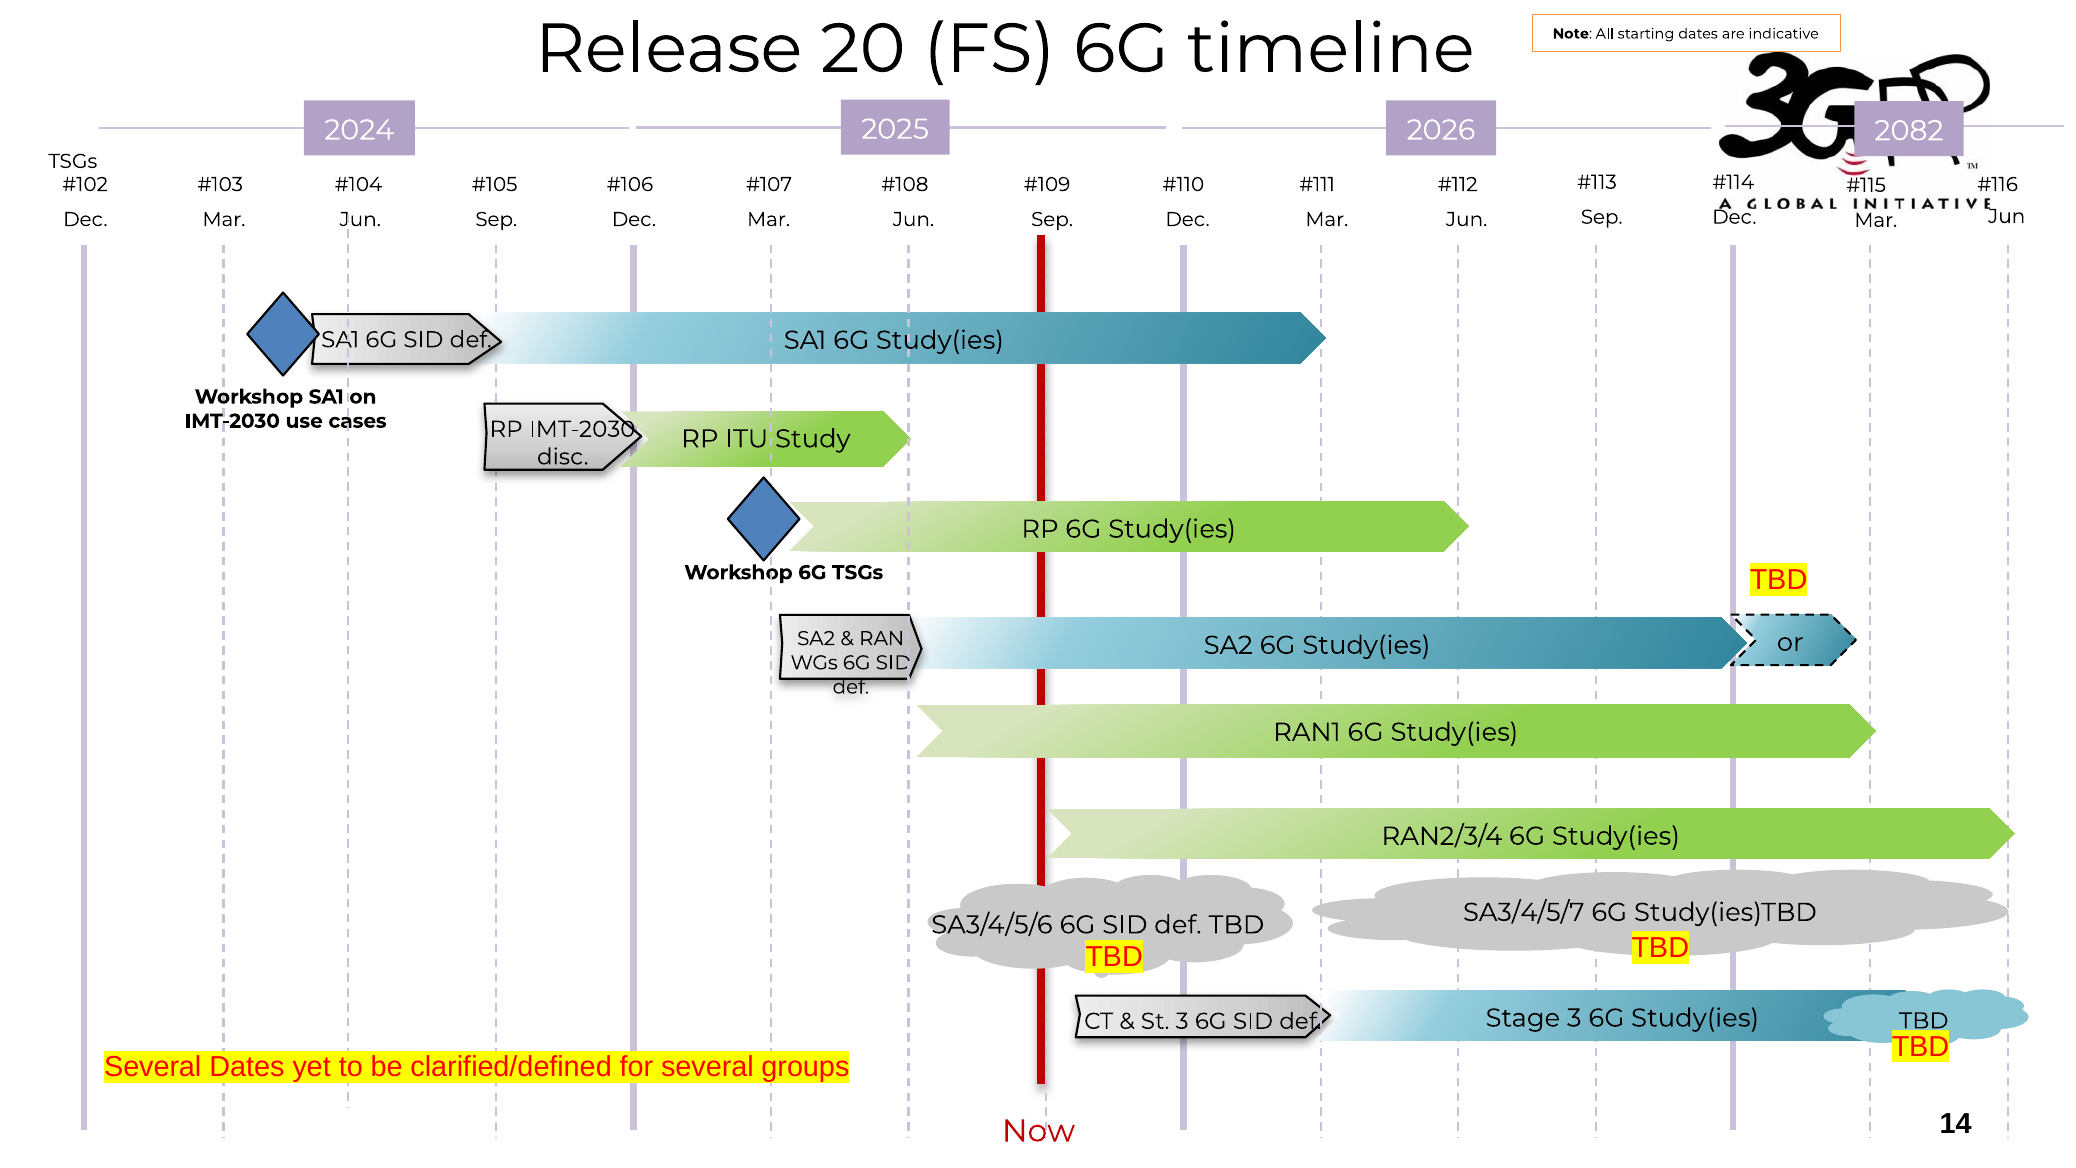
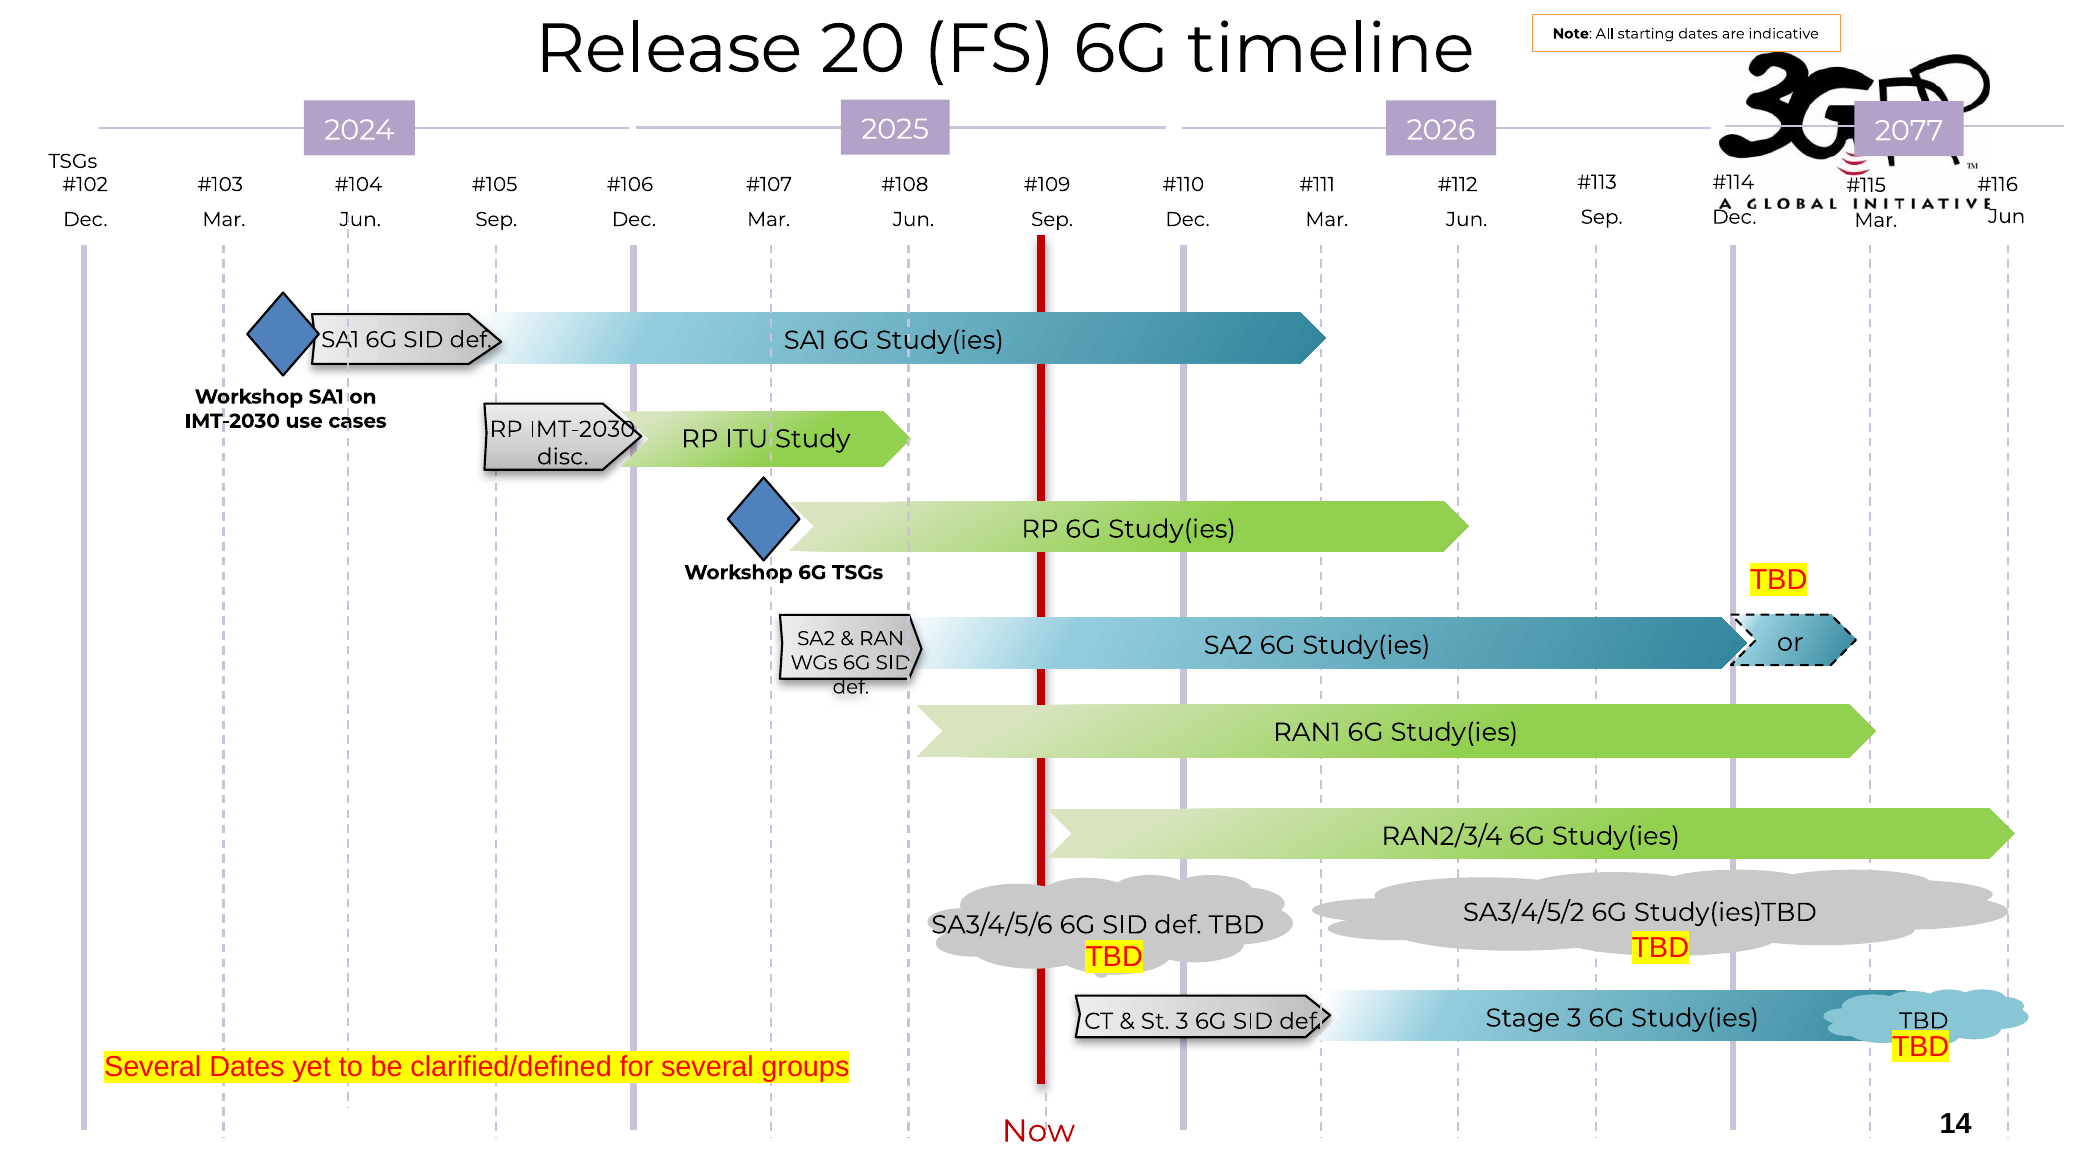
2082: 2082 -> 2077 (1909, 131)
SA3/4/5/7: SA3/4/5/7 -> SA3/4/5/2 (1524, 912)
